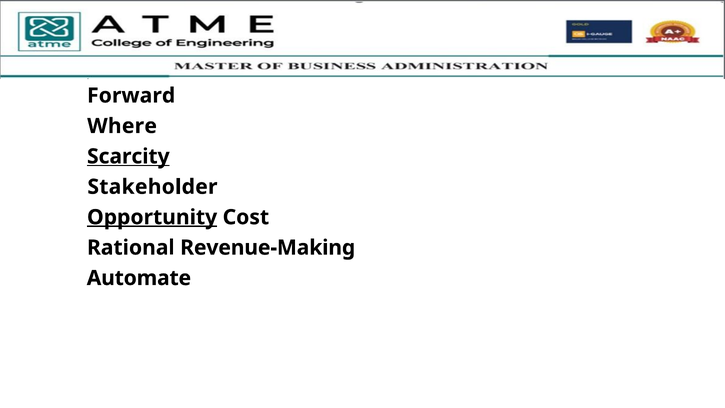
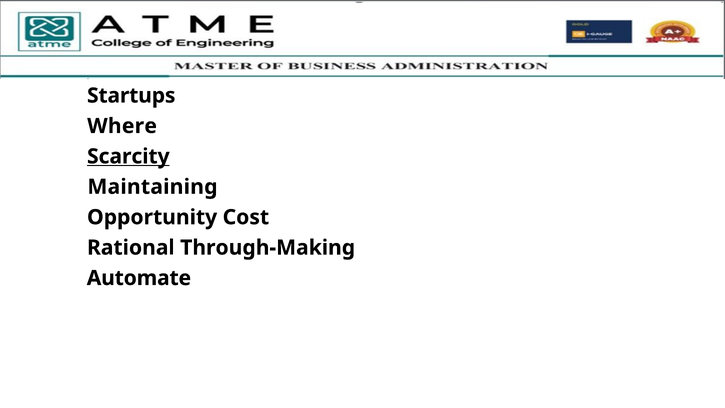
Forward: Forward -> Startups (131, 96)
Stakeholder: Stakeholder -> Maintaining (152, 187)
Opportunity underline: present -> none (152, 217)
Revenue-Making: Revenue-Making -> Through-Making (268, 248)
